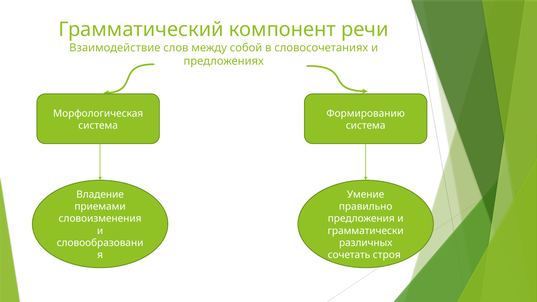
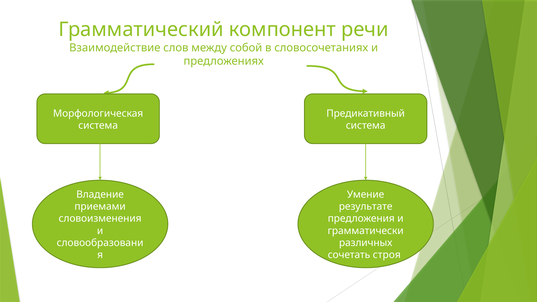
Формированию: Формированию -> Предикативный (366, 113)
правильно: правильно -> результате (366, 207)
